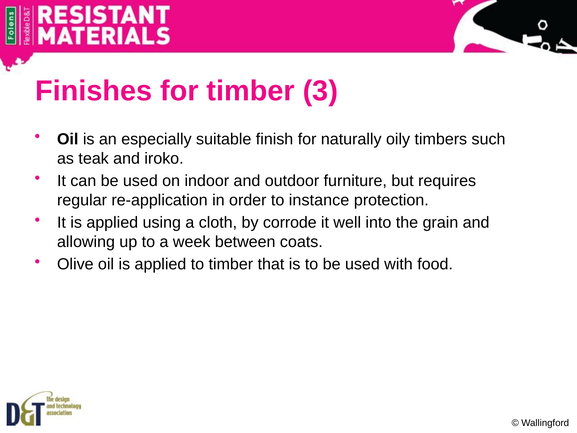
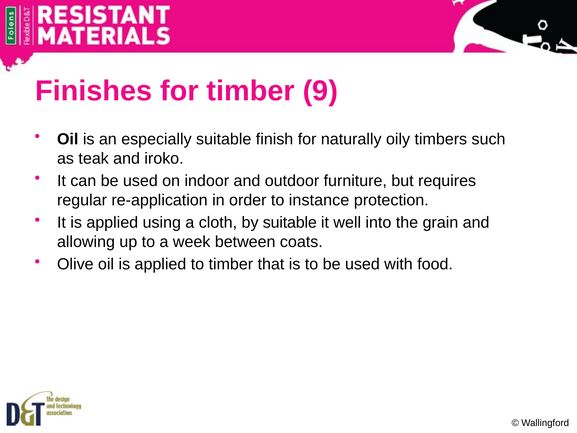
3: 3 -> 9 (320, 91)
by corrode: corrode -> suitable (290, 223)
